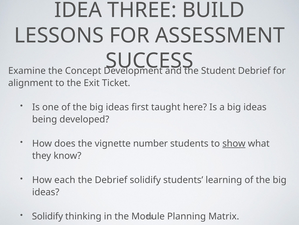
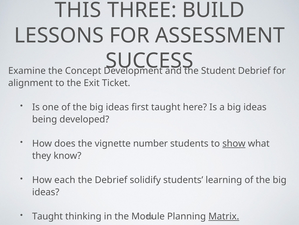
IDEA: IDEA -> THIS (78, 10)
Solidify: Solidify -> Taught (47, 216)
Matrix underline: none -> present (224, 216)
